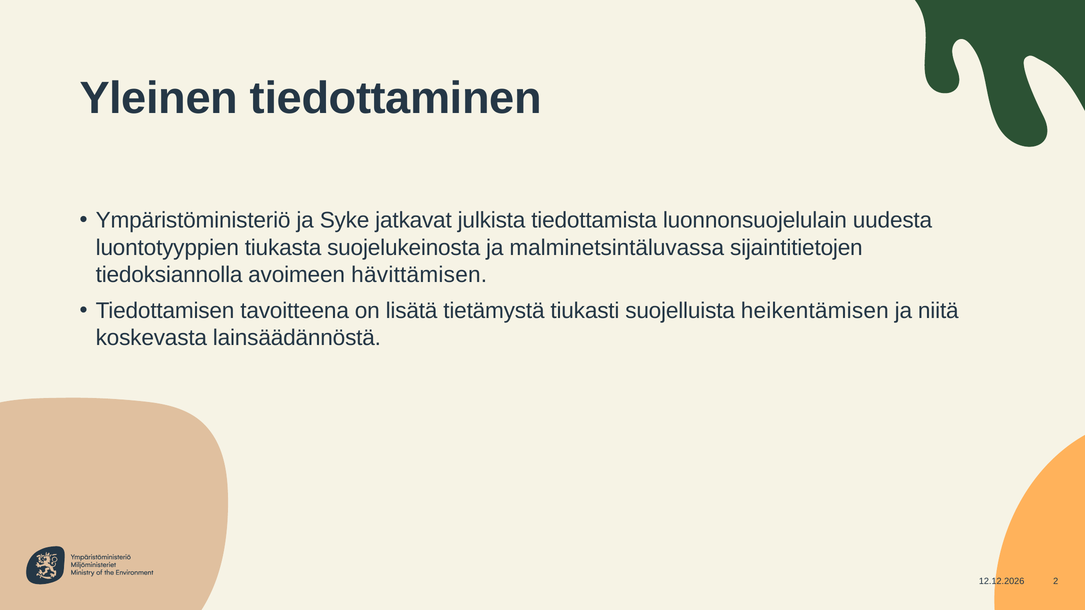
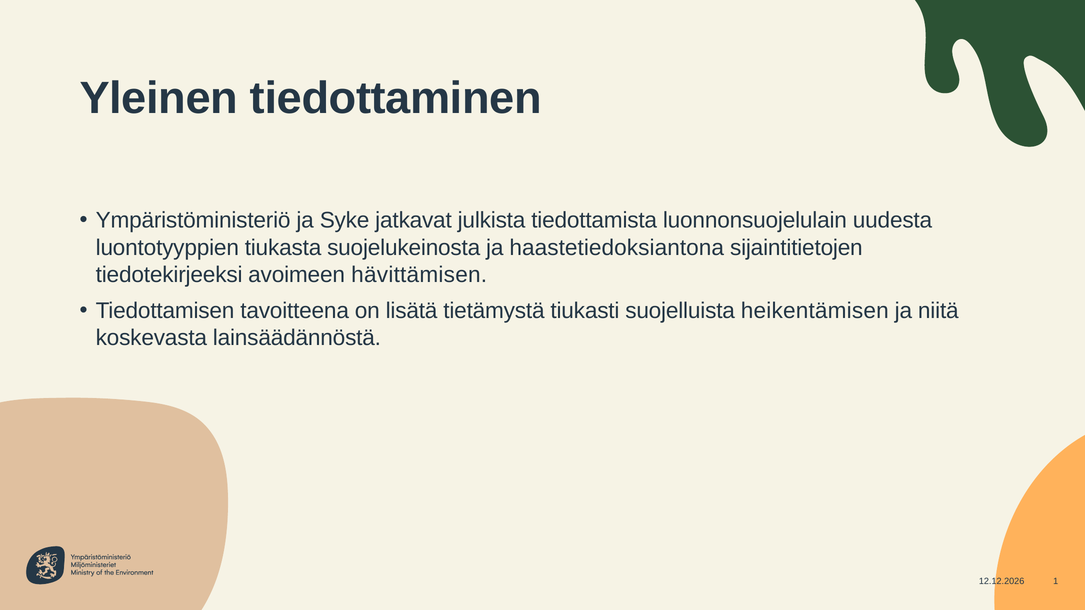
malminetsintäluvassa: malminetsintäluvassa -> haastetiedoksiantona (617, 248)
tiedoksiannolla: tiedoksiannolla -> tiedotekirjeeksi (169, 275)
2: 2 -> 1 (1056, 582)
